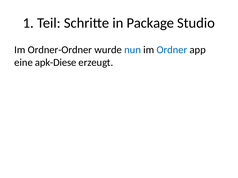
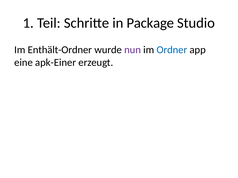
Ordner-Ordner: Ordner-Ordner -> Enthält-Ordner (60, 50)
nun colour: blue -> purple (133, 50)
apk-Diese: apk-Diese -> apk-Einer (56, 63)
